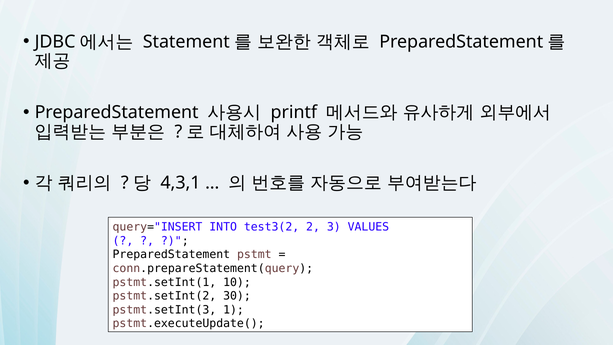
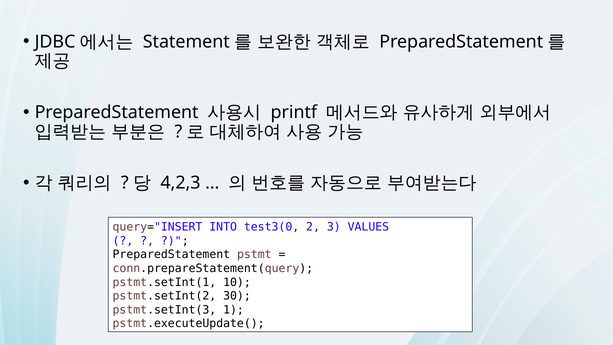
4,3,1: 4,3,1 -> 4,2,3 (180, 183)
test3(2: test3(2 -> test3(0 (272, 227)
